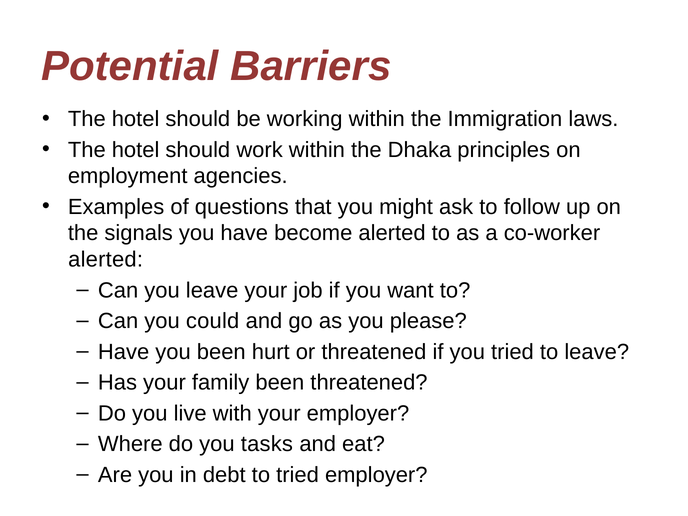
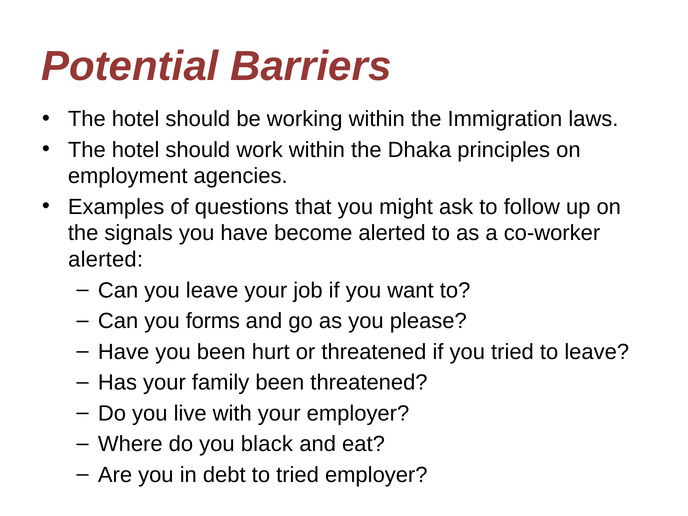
could: could -> forms (213, 321)
tasks: tasks -> black (267, 444)
